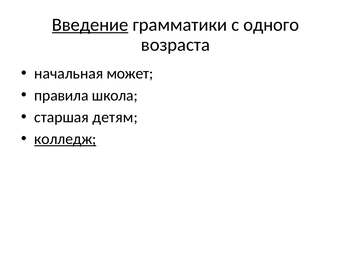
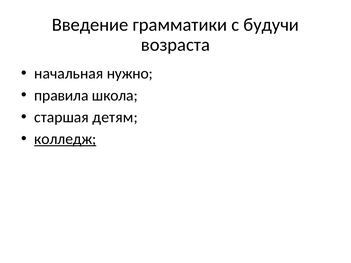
Введение underline: present -> none (90, 25)
одного: одного -> будучи (271, 25)
может: может -> нужно (130, 74)
